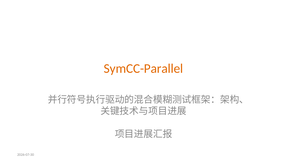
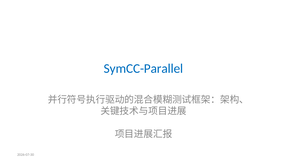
SymCC-Parallel colour: orange -> blue (143, 68)
